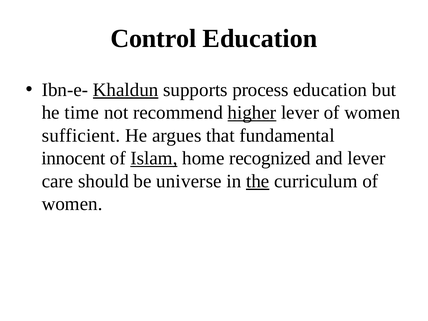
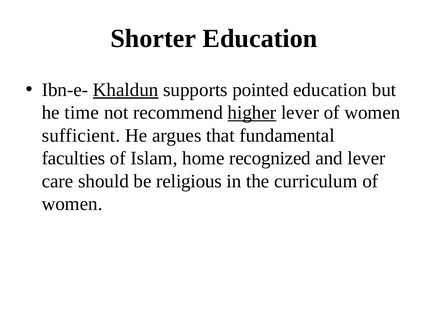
Control: Control -> Shorter (153, 39)
process: process -> pointed (260, 90)
innocent: innocent -> faculties (73, 158)
Islam underline: present -> none (154, 158)
universe: universe -> religious (189, 181)
the underline: present -> none (258, 181)
